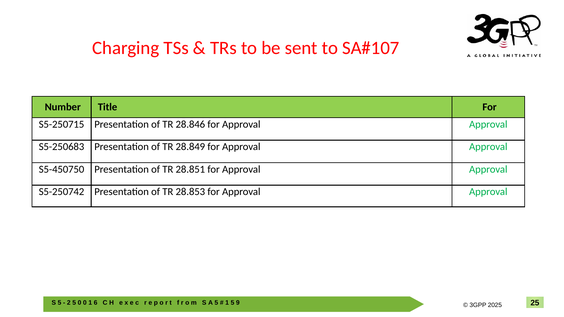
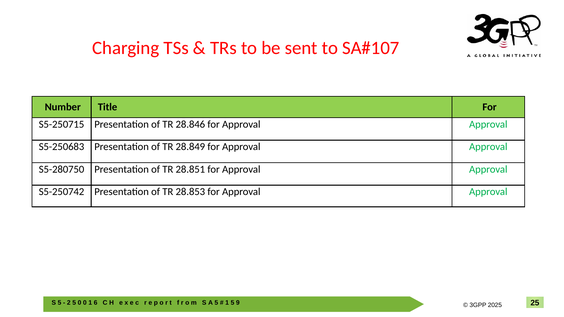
S5-450750: S5-450750 -> S5-280750 (62, 169)
